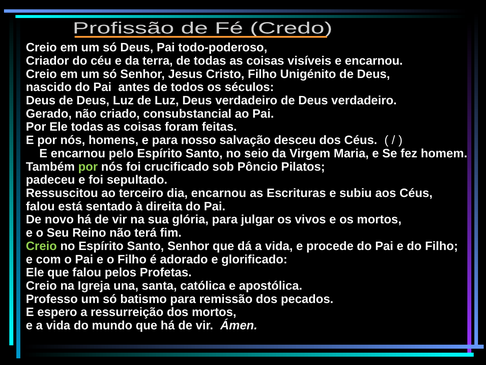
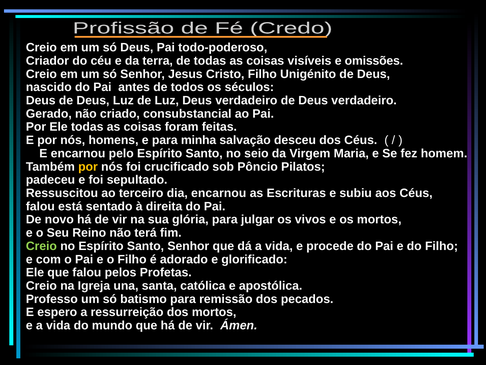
visíveis e encarnou: encarnou -> omissões (374, 61)
nosso: nosso -> minha (199, 140)
por colour: light green -> yellow (88, 166)
